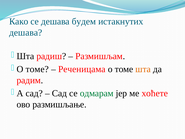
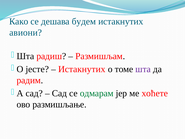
дешава: дешава -> авиони (26, 32)
томе: томе -> јесте (37, 69)
Реченицама: Реченицама -> Истакнутих (82, 69)
шта colour: orange -> purple (143, 69)
